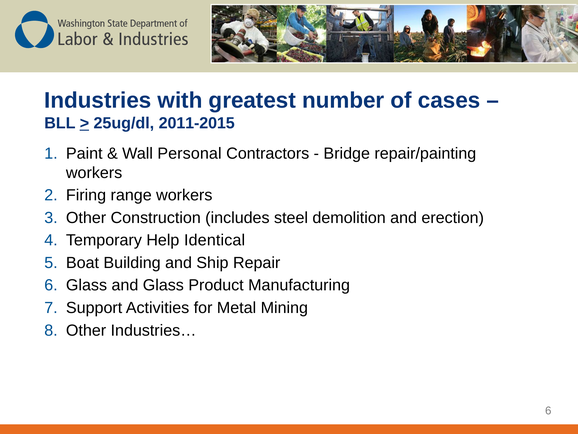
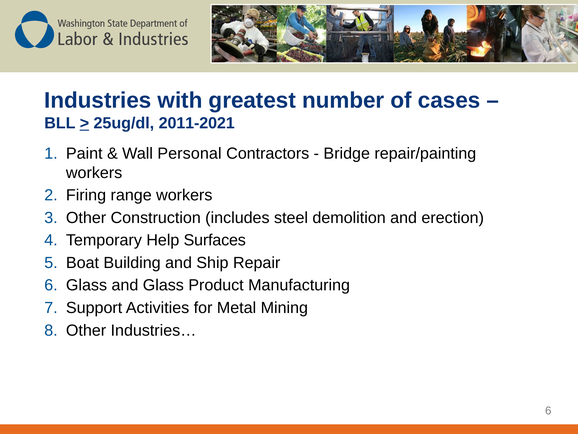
2011-2015: 2011-2015 -> 2011-2021 (197, 123)
Identical: Identical -> Surfaces (215, 240)
